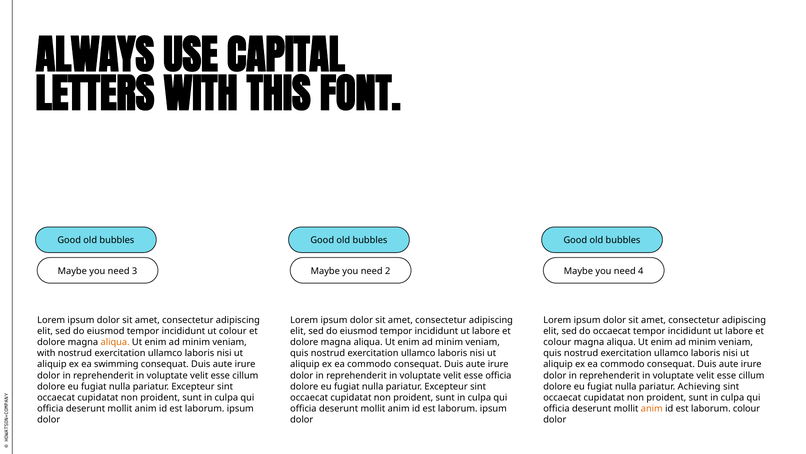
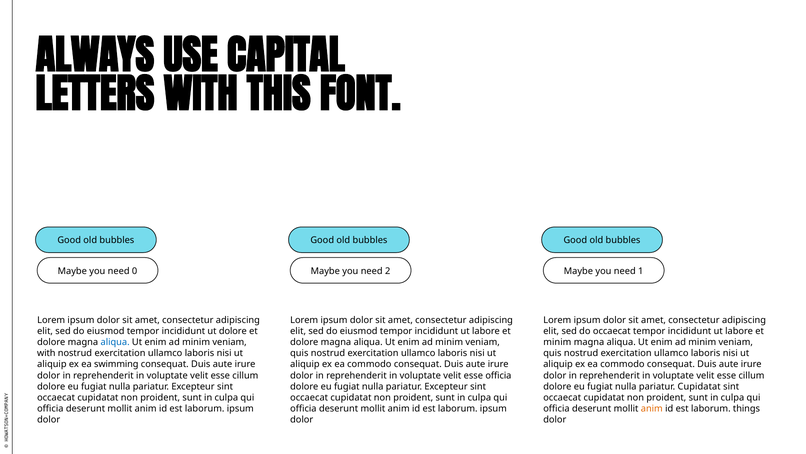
3: 3 -> 0 (135, 271)
4: 4 -> 1 (641, 271)
ut colour: colour -> dolore (233, 331)
aliqua colour: orange -> blue (115, 342)
colour: colour -> minim (557, 342)
pariatur Achieving: Achieving -> Cupidatat (699, 386)
laborum colour: colour -> things (746, 408)
